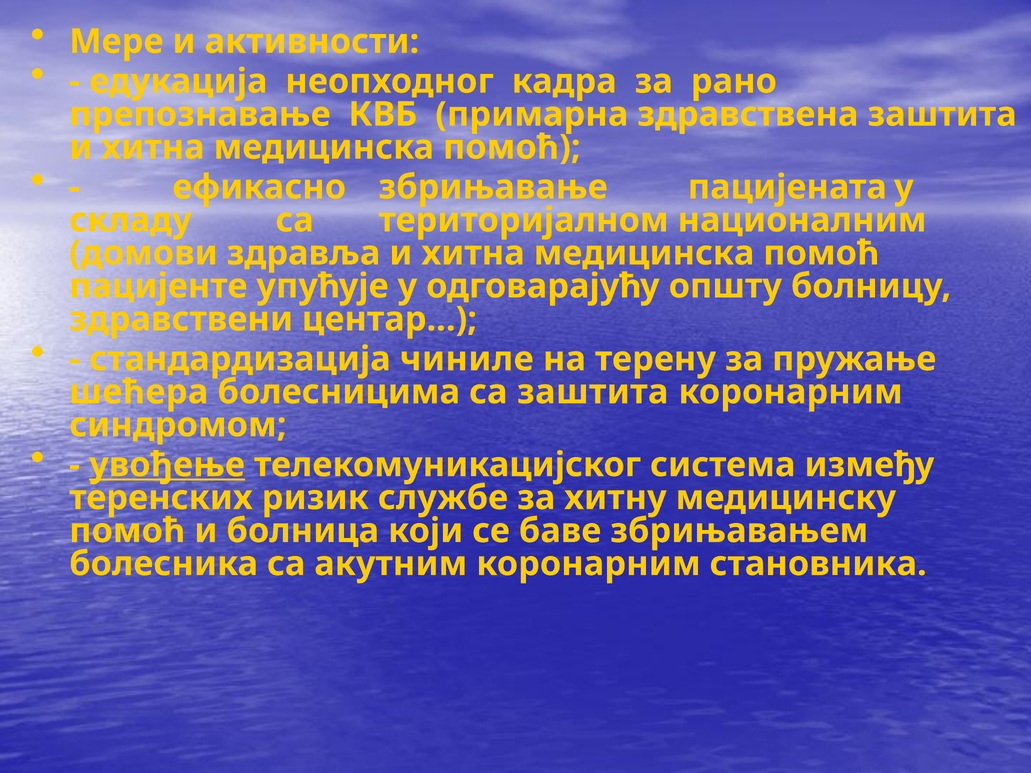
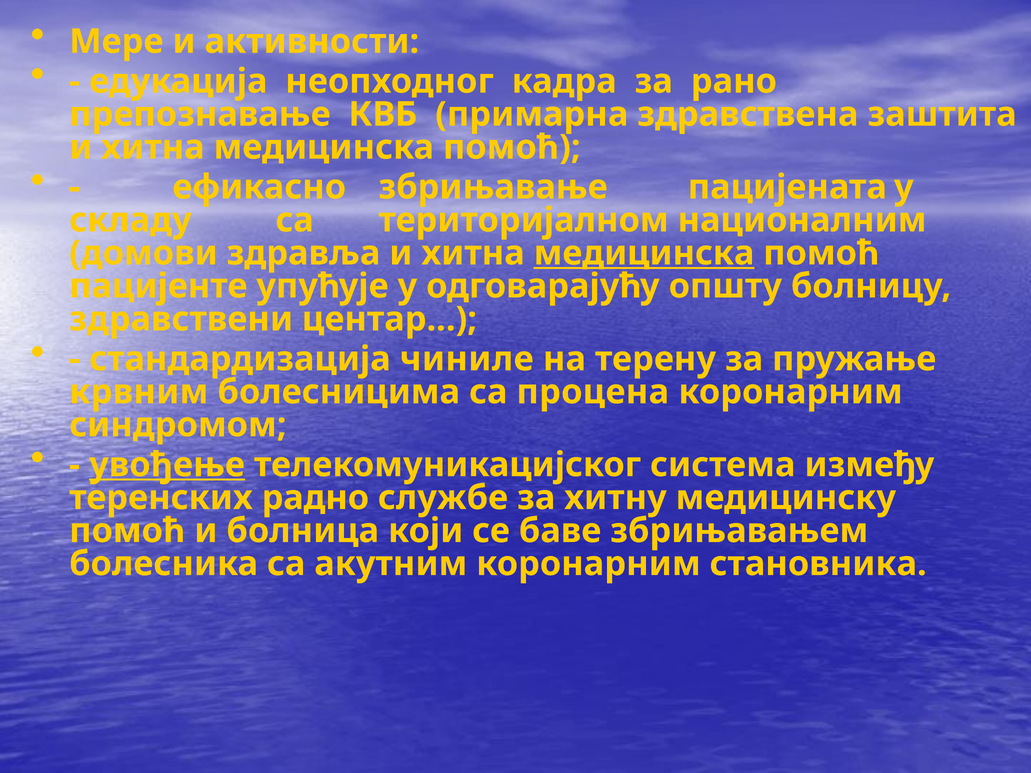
медицинска underline: none -> present (644, 253)
шећера: шећера -> крвним (139, 392)
са заштита: заштита -> процена (593, 392)
ризик: ризик -> радно (315, 498)
